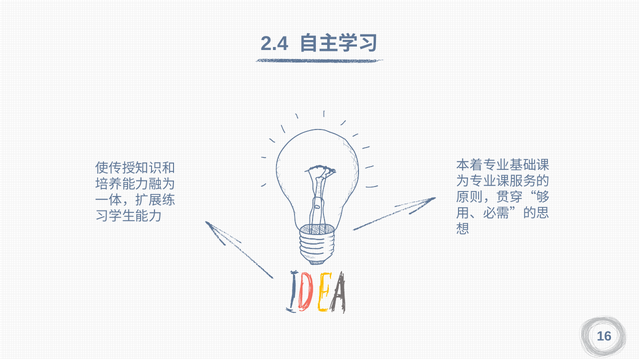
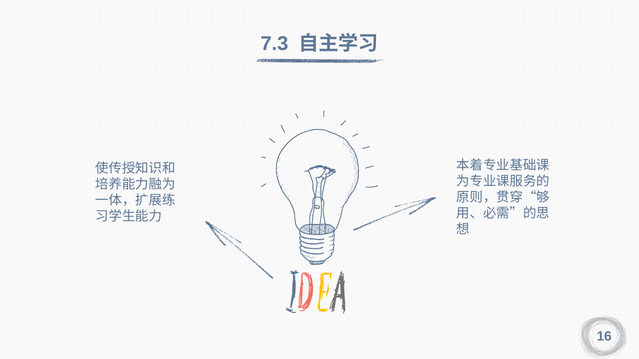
2.4: 2.4 -> 7.3 (274, 44)
